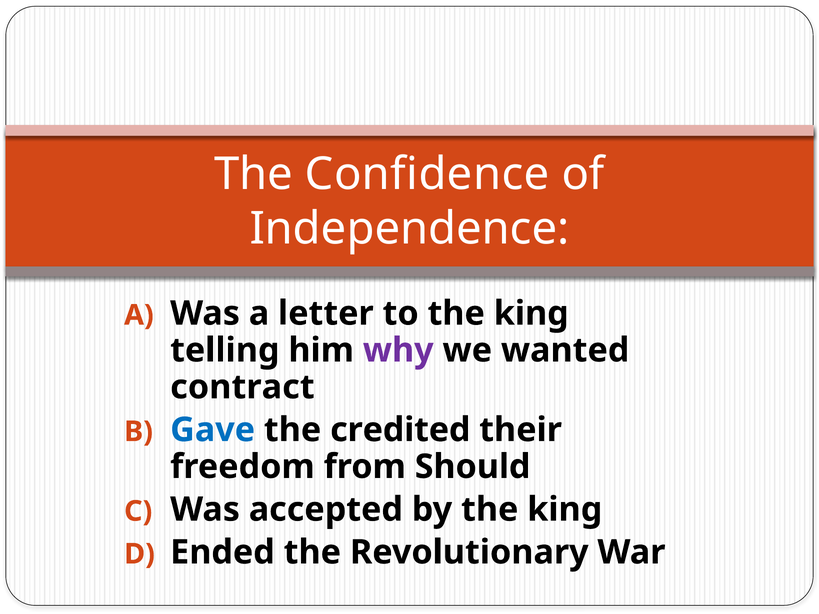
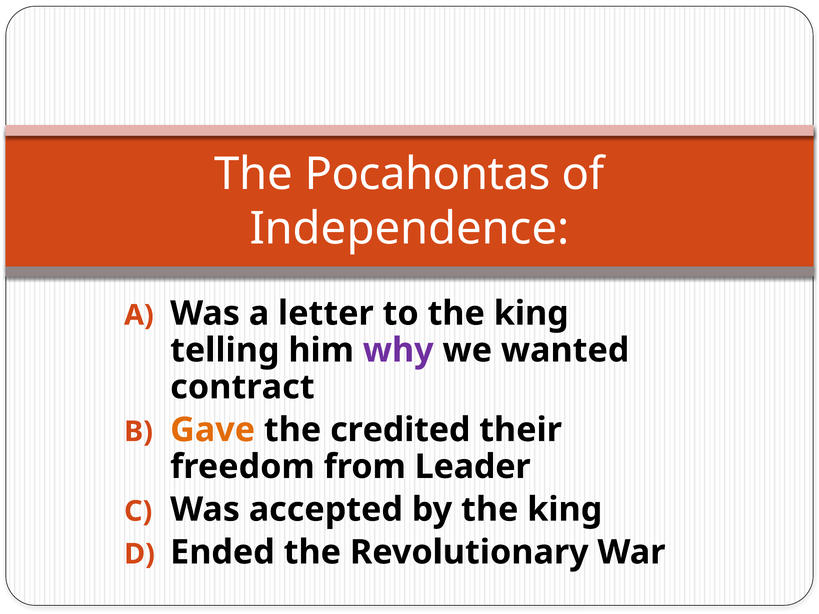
Confidence: Confidence -> Pocahontas (428, 174)
Gave colour: blue -> orange (213, 430)
Should: Should -> Leader (473, 467)
